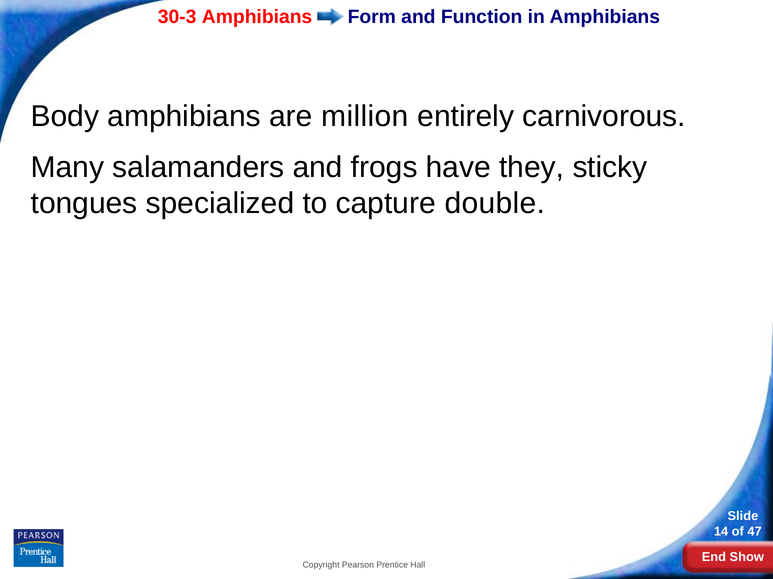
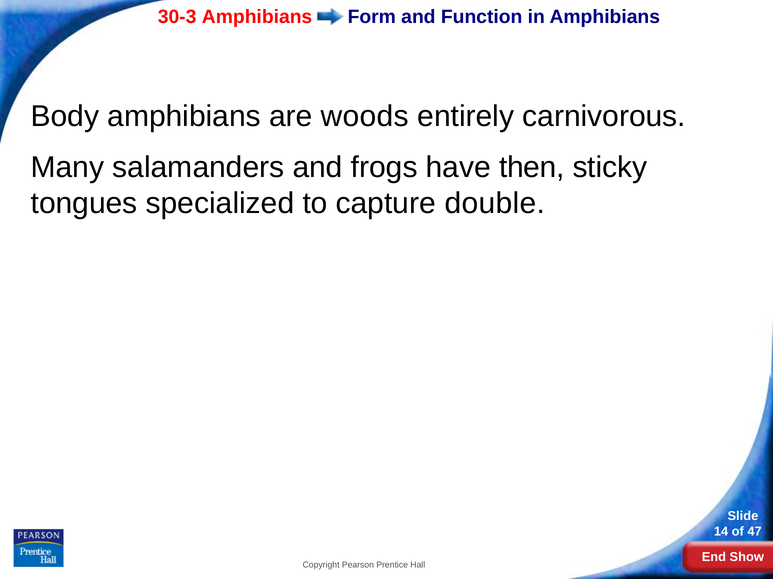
million: million -> woods (365, 117)
they: they -> then (532, 168)
